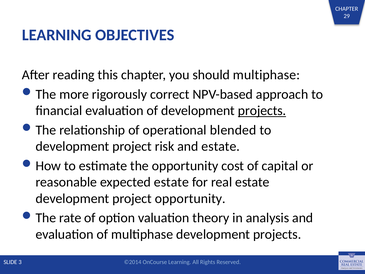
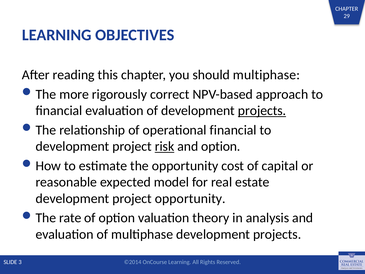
operational blended: blended -> financial (233, 130)
risk underline: none -> present (165, 146)
and estate: estate -> option (221, 146)
expected estate: estate -> model (171, 182)
